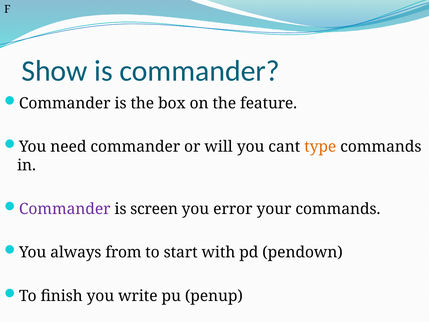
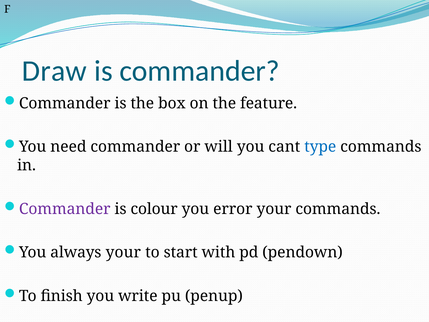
Show: Show -> Draw (54, 71)
type colour: orange -> blue (320, 147)
screen: screen -> colour (154, 209)
always from: from -> your (123, 252)
